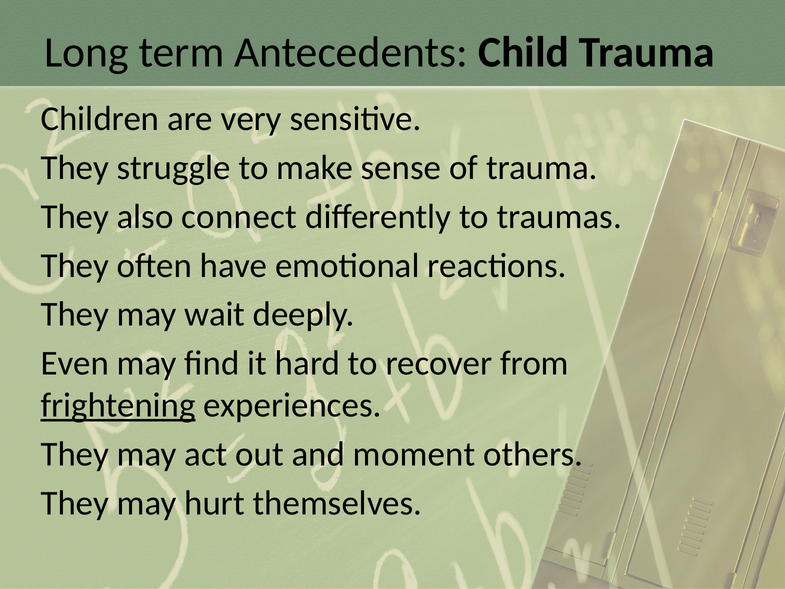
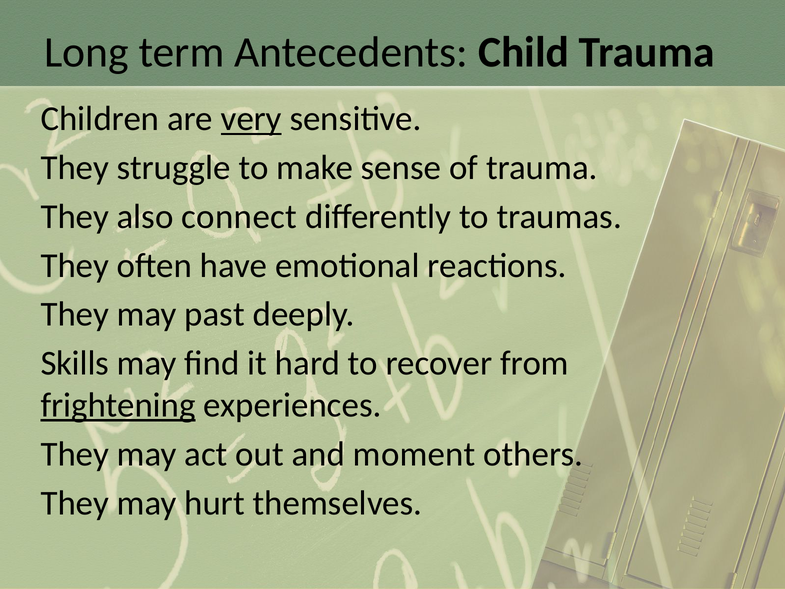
very underline: none -> present (251, 119)
wait: wait -> past (215, 314)
Even: Even -> Skills (75, 363)
